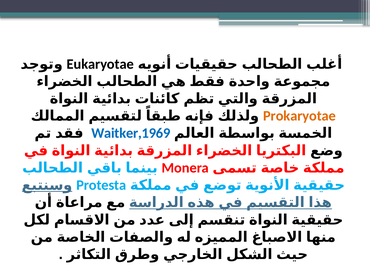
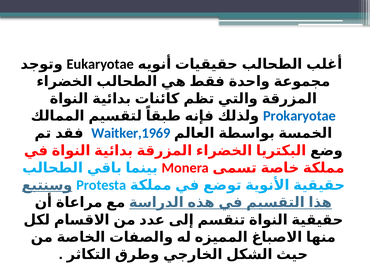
Prokaryotae colour: orange -> blue (300, 116)
